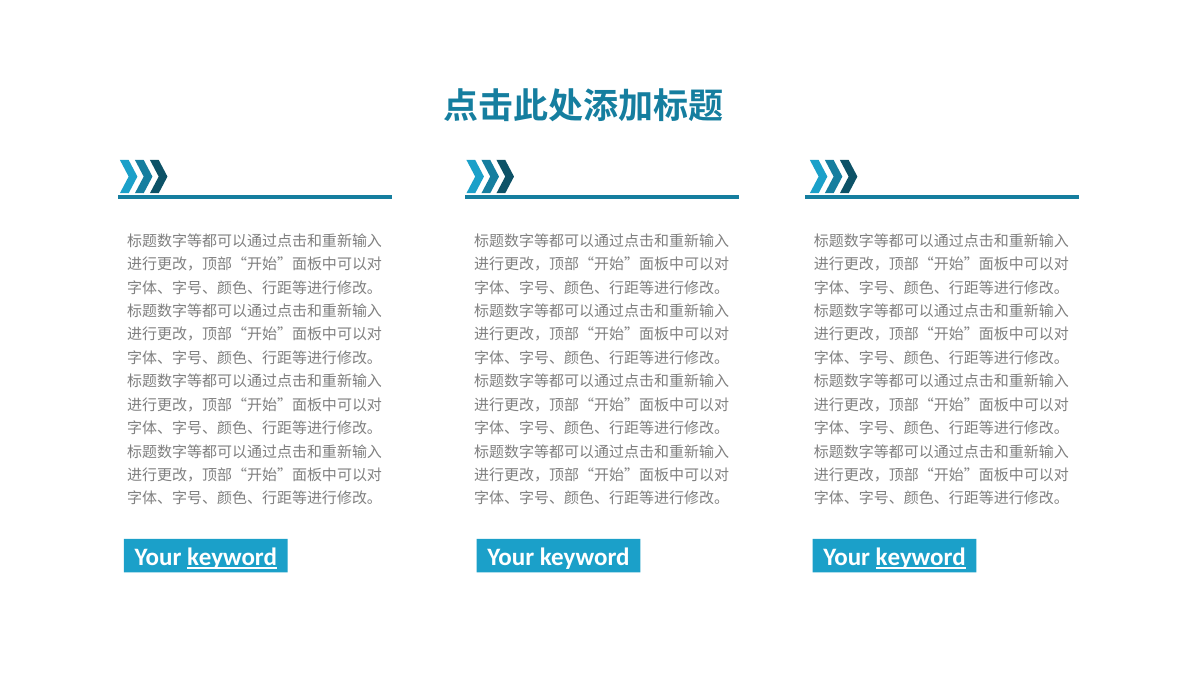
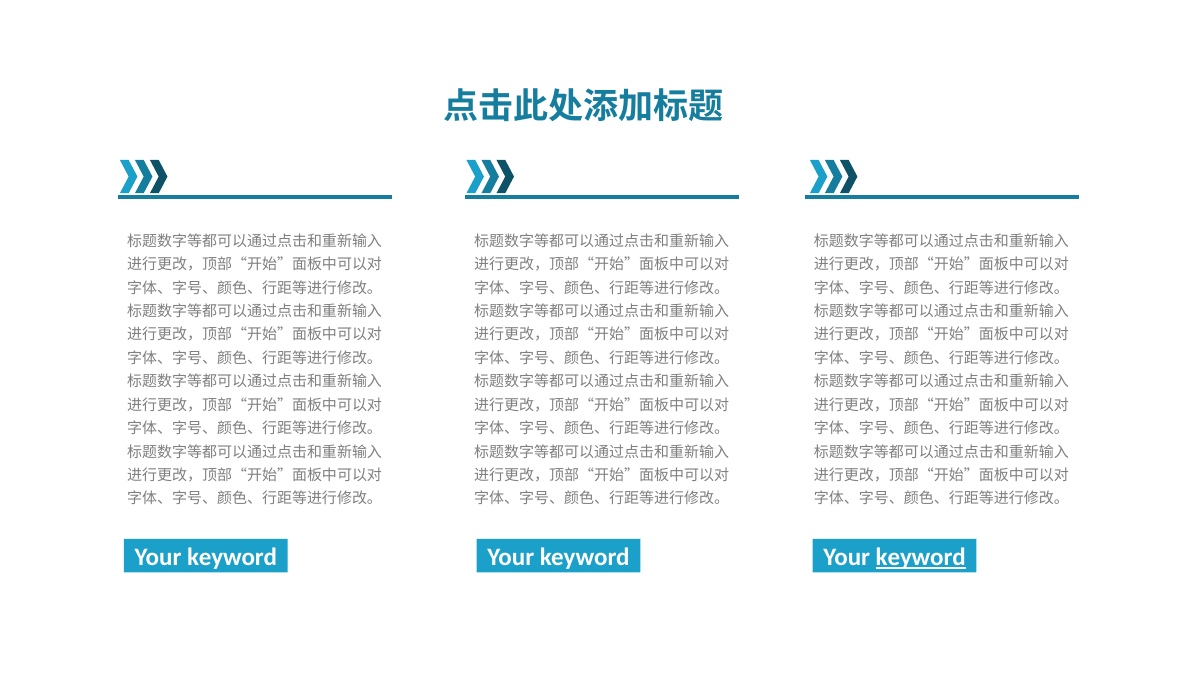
keyword underline: present -> none (232, 557)
